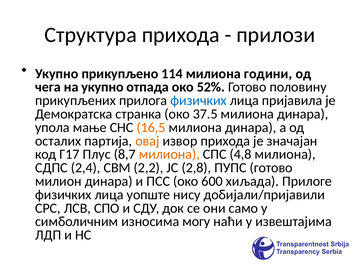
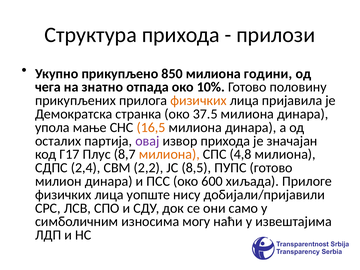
114: 114 -> 850 (172, 74)
на укупно: укупно -> знатно (102, 87)
52%: 52% -> 10% (211, 87)
физичких colour: blue -> orange (198, 101)
овај colour: orange -> purple (147, 141)
2,8: 2,8 -> 8,5 (196, 168)
